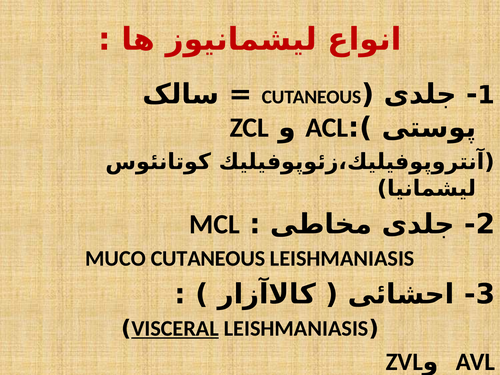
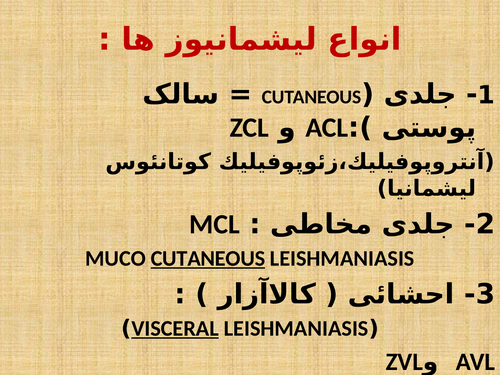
CUTANEOUS underline: none -> present (208, 259)
